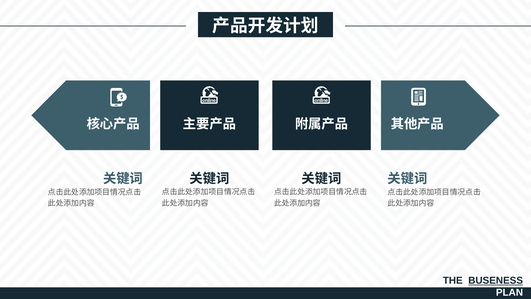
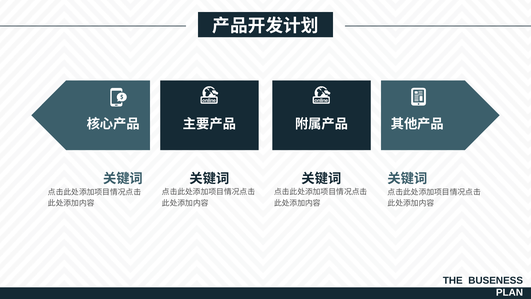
BUSENESS underline: present -> none (496, 280)
